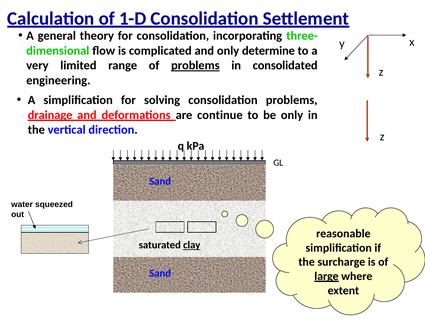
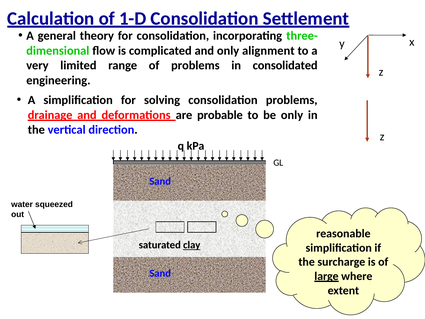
determine: determine -> alignment (268, 51)
problems underline: present -> none (195, 65)
continue: continue -> probable (220, 115)
